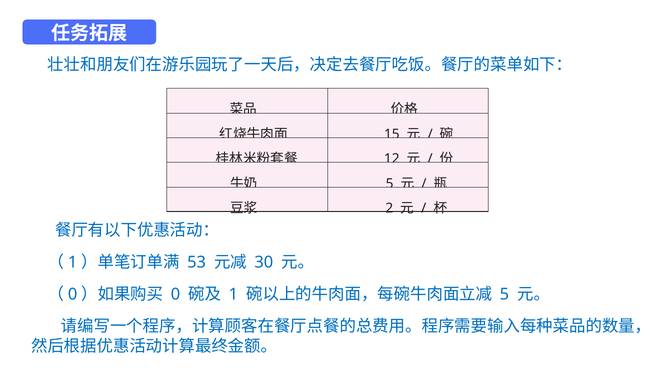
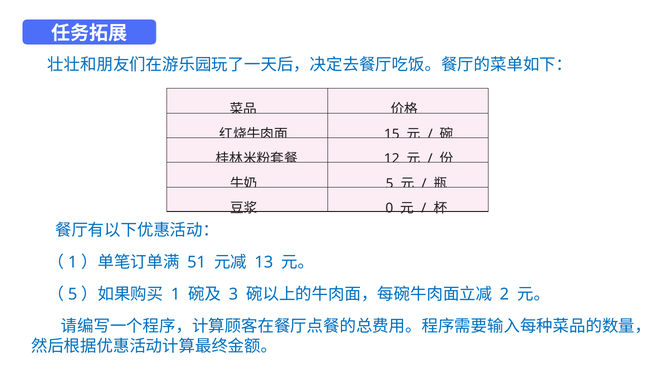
2: 2 -> 0 (389, 208)
53: 53 -> 51 (197, 262)
30: 30 -> 13 (264, 262)
0: 0 -> 5 (73, 294)
0: 0 -> 1 (175, 294)
1: 1 -> 3 (233, 294)
5: 5 -> 2 (504, 294)
